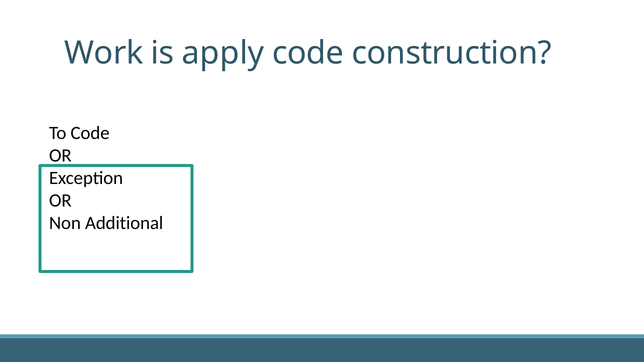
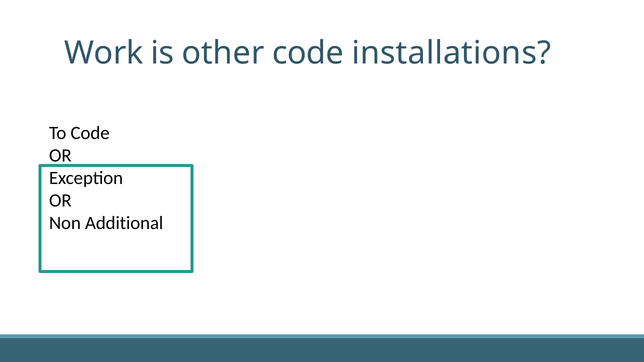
apply: apply -> other (223, 53)
construction: construction -> installations (451, 53)
